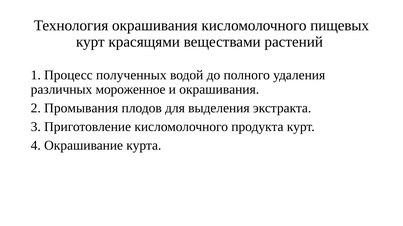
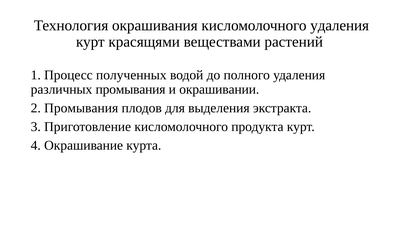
кисломолочного пищевых: пищевых -> удаления (340, 26)
различных мороженное: мороженное -> промывания (131, 90)
и окрашивания: окрашивания -> окрашивании (219, 90)
